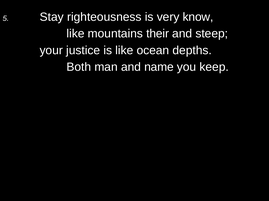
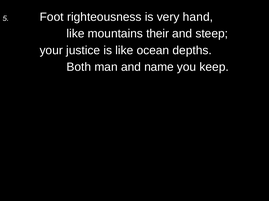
Stay: Stay -> Foot (52, 17)
know: know -> hand (198, 17)
